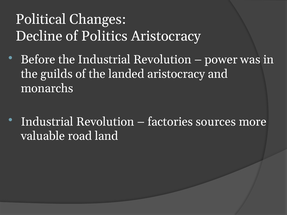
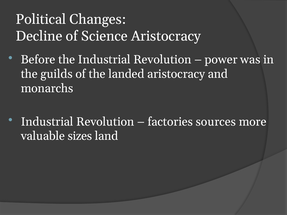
Politics: Politics -> Science (104, 36)
road: road -> sizes (80, 136)
